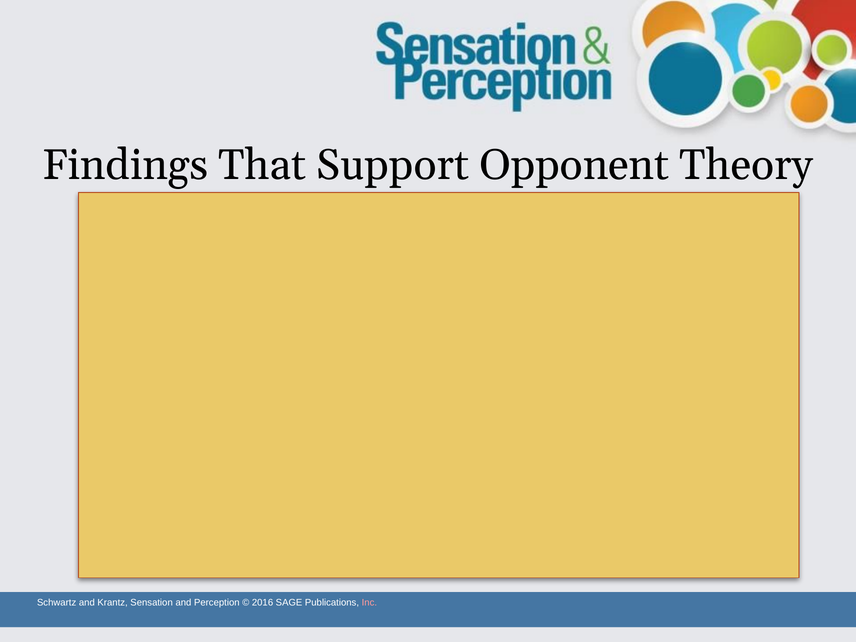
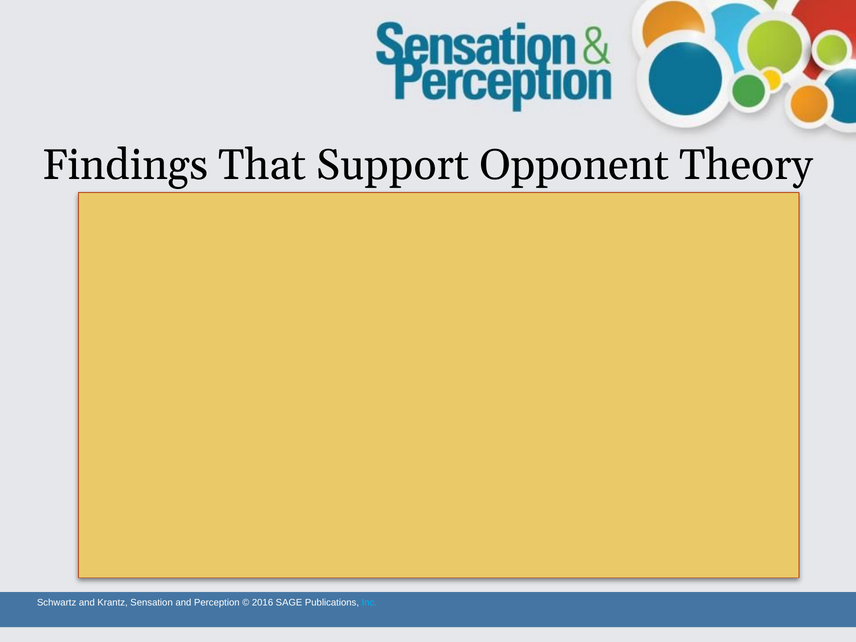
Inc colour: pink -> light blue (369, 603)
